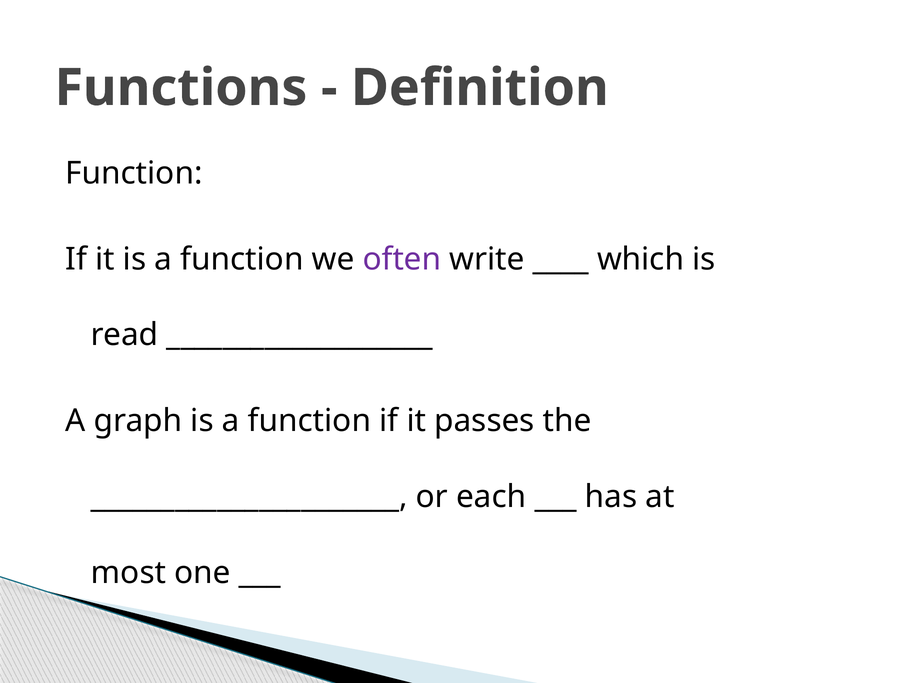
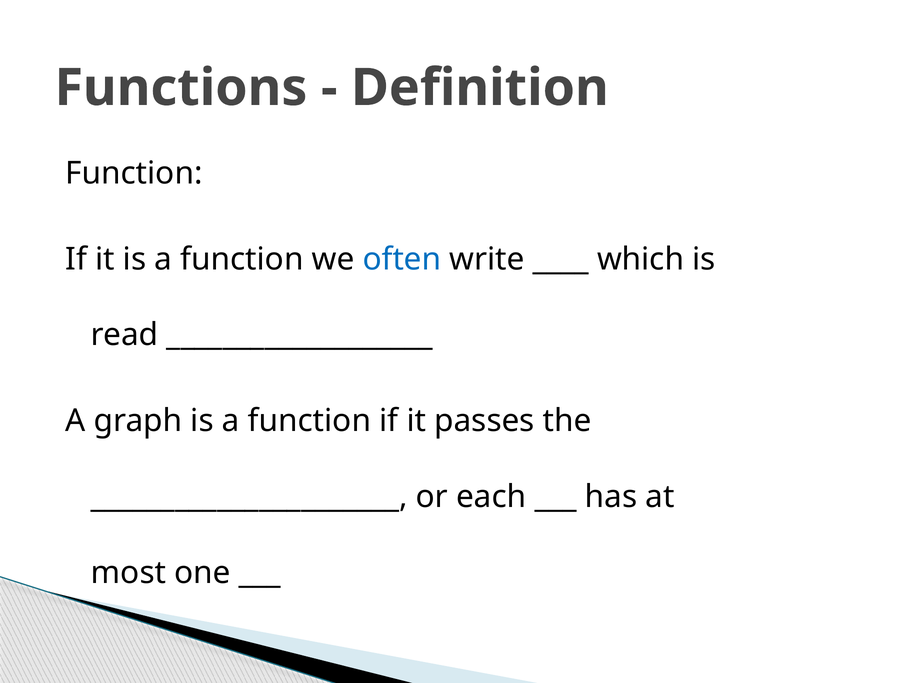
often colour: purple -> blue (402, 259)
